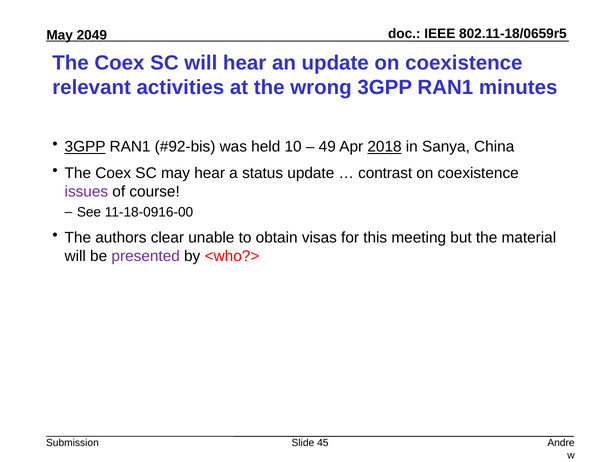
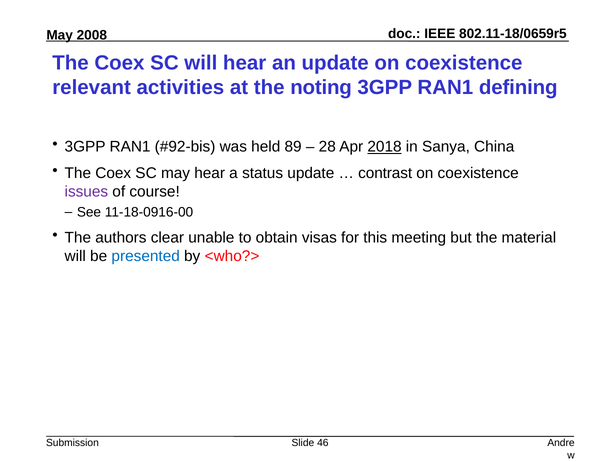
2049: 2049 -> 2008 (92, 35)
wrong: wrong -> noting (321, 88)
minutes: minutes -> defining (518, 88)
3GPP underline: present -> none (85, 147)
10: 10 -> 89 (293, 147)
49: 49 -> 28 (327, 147)
presented colour: purple -> blue (146, 256)
45: 45 -> 46 (323, 442)
